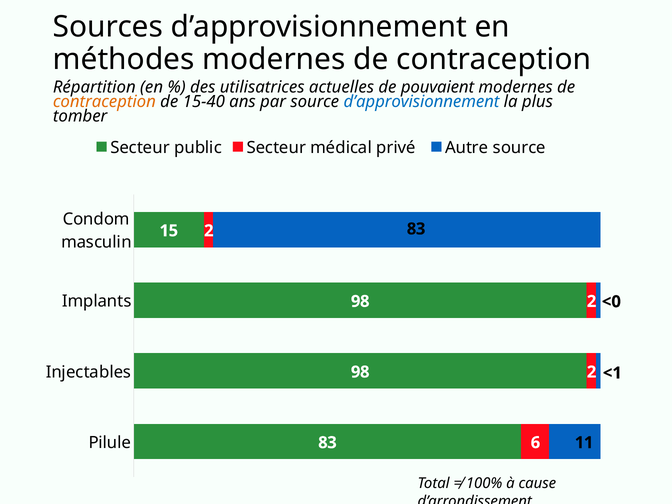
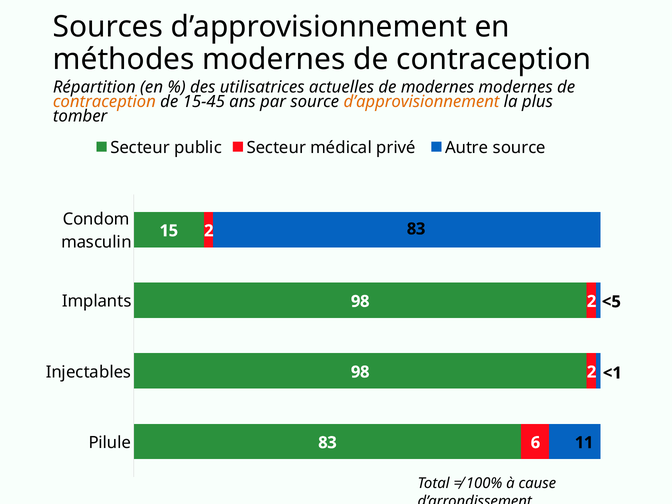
de pouvaient: pouvaient -> modernes (438, 87)
15-40: 15-40 -> 15-45 (204, 102)
d’approvisionnement colour: blue -> orange (421, 102)
<0: <0 -> <5 (611, 302)
